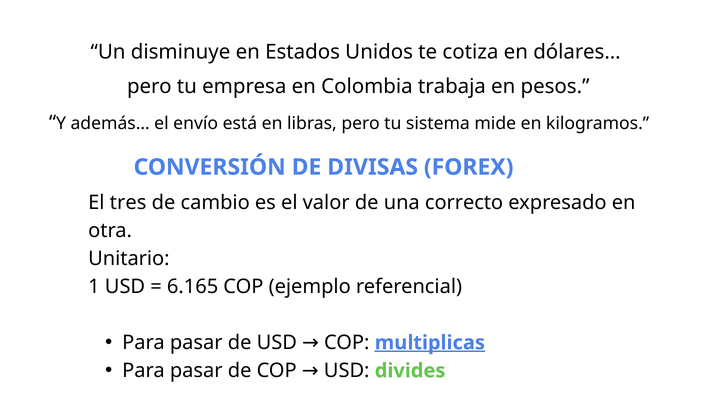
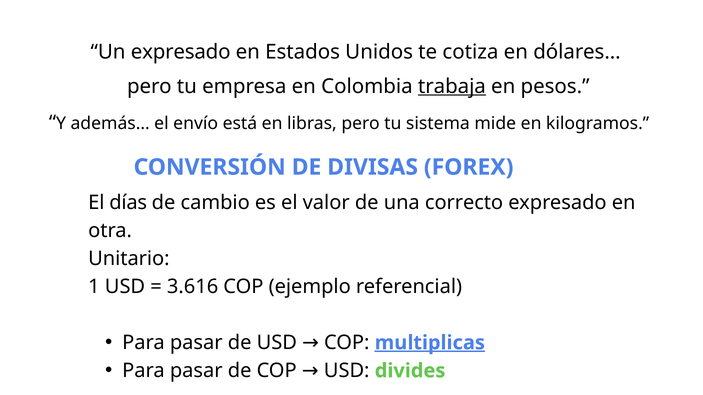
Un disminuye: disminuye -> expresado (181, 52)
trabaja underline: none -> present (452, 86)
tres: tres -> días (128, 203)
6.165: 6.165 -> 3.616 (193, 287)
